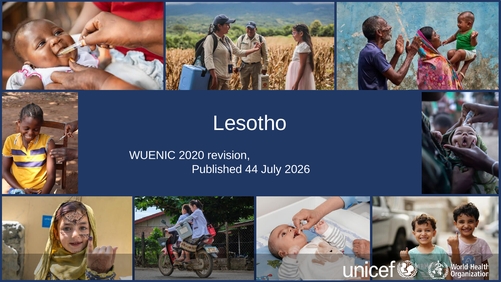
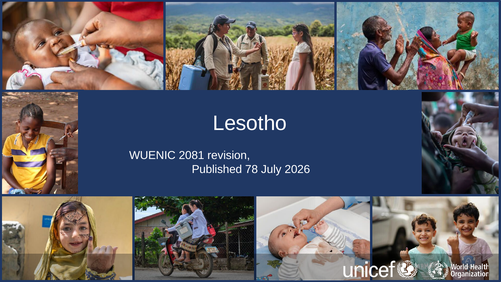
2020: 2020 -> 2081 (192, 155)
44: 44 -> 78 (252, 169)
